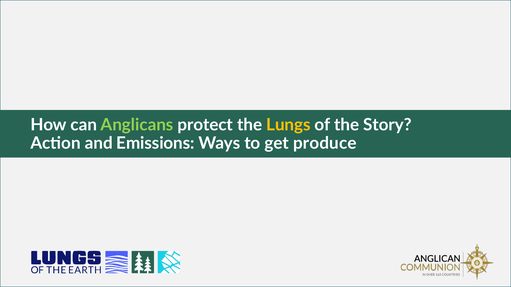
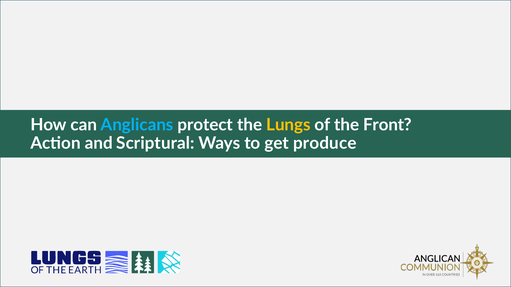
Anglicans colour: light green -> light blue (137, 125)
Story: Story -> Front (387, 125)
Emissions: Emissions -> Scriptural (155, 144)
